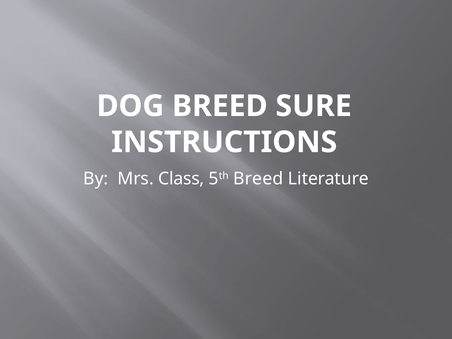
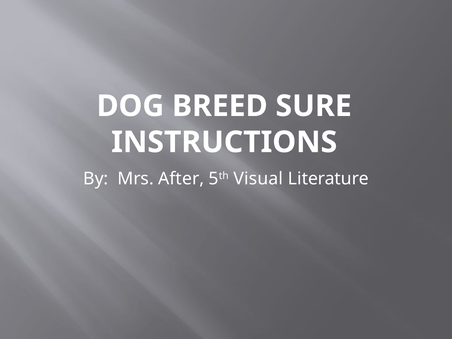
Class: Class -> After (181, 179)
5th Breed: Breed -> Visual (258, 179)
